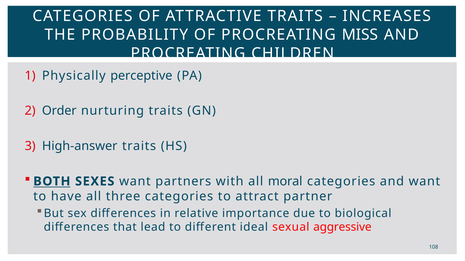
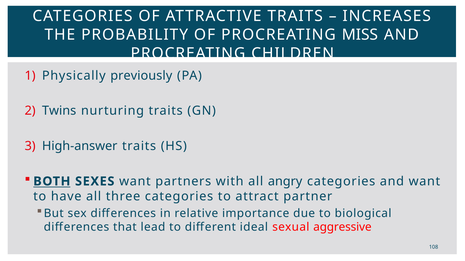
perceptive: perceptive -> previously (141, 76)
Order: Order -> Twins (59, 111)
moral: moral -> angry (285, 182)
